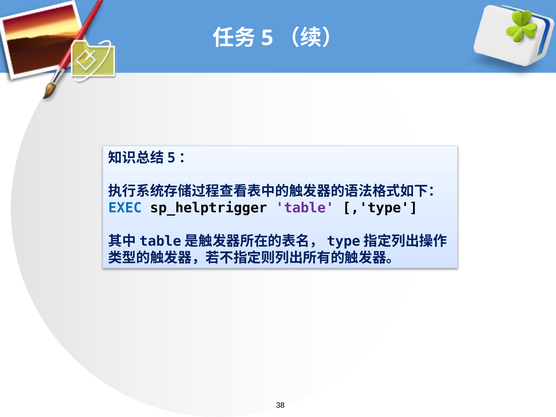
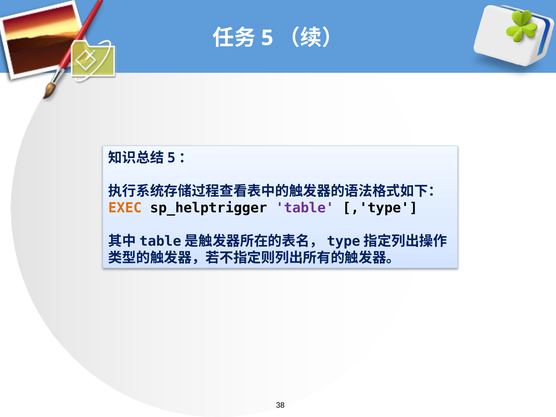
EXEC colour: blue -> orange (125, 208)
